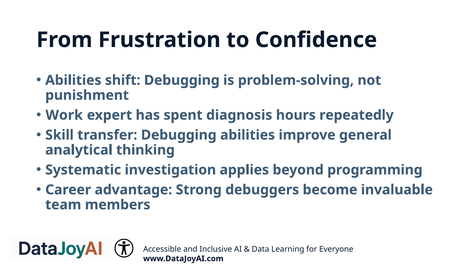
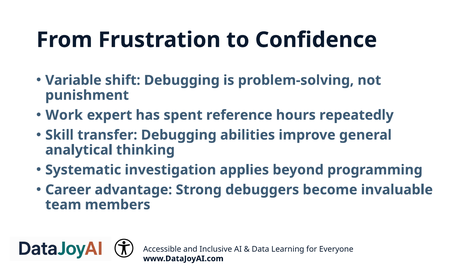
Abilities: Abilities -> Variable (73, 80)
diagnosis: diagnosis -> reference (239, 115)
